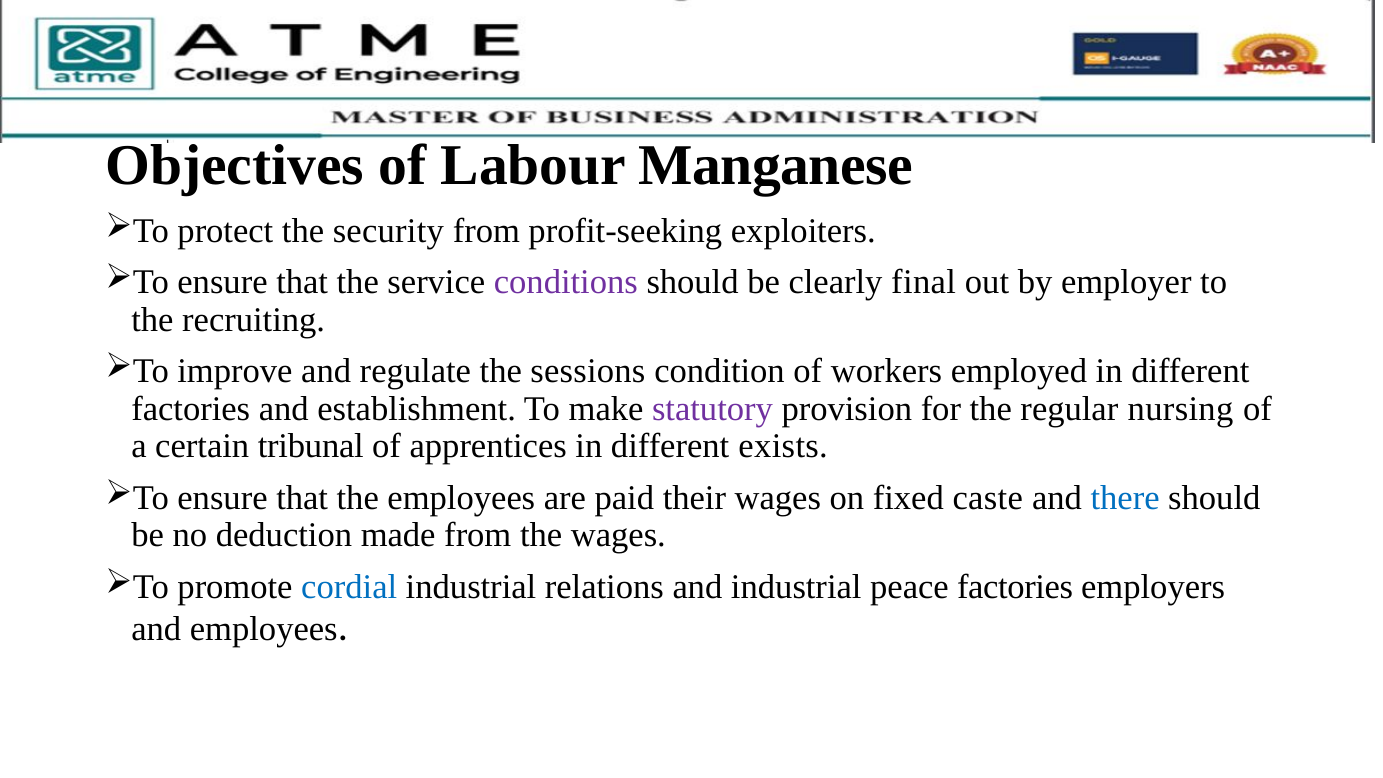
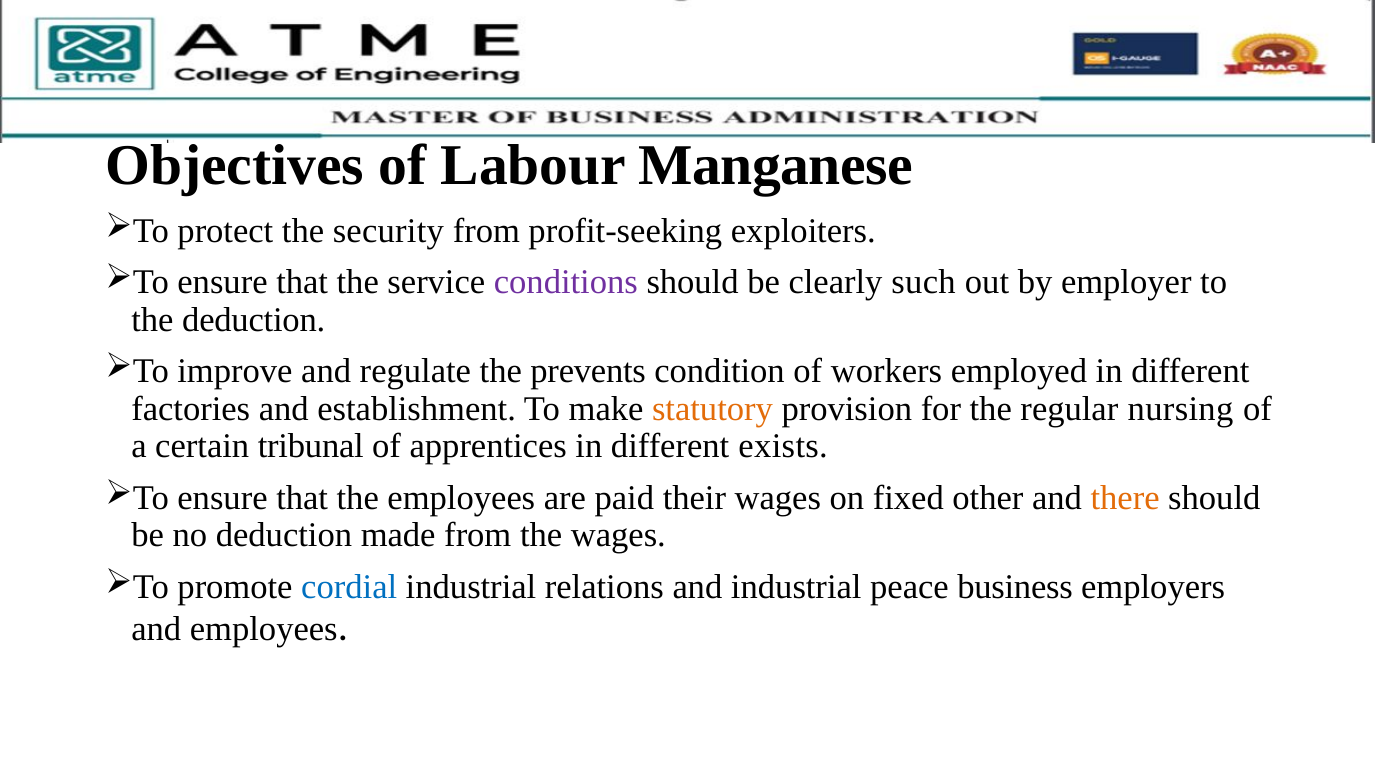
final: final -> such (924, 282)
the recruiting: recruiting -> deduction (254, 320)
sessions: sessions -> prevents (588, 372)
statutory colour: purple -> orange (712, 409)
caste: caste -> other (988, 498)
there colour: blue -> orange (1125, 498)
peace factories: factories -> business (1015, 587)
